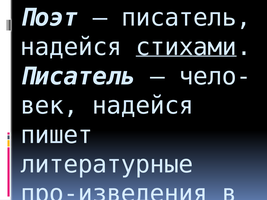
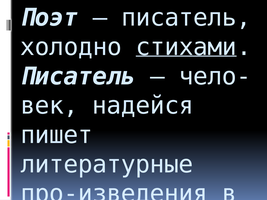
надейся: надейся -> холодно (71, 47)
